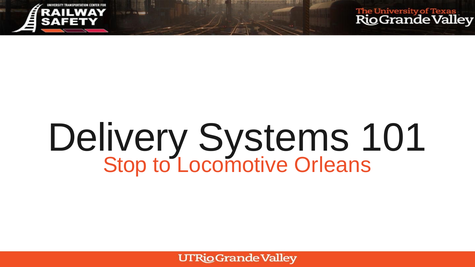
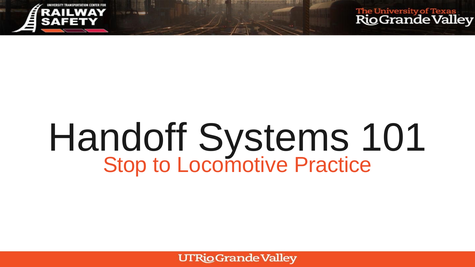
Delivery: Delivery -> Handoff (118, 138)
Orleans: Orleans -> Practice (333, 165)
